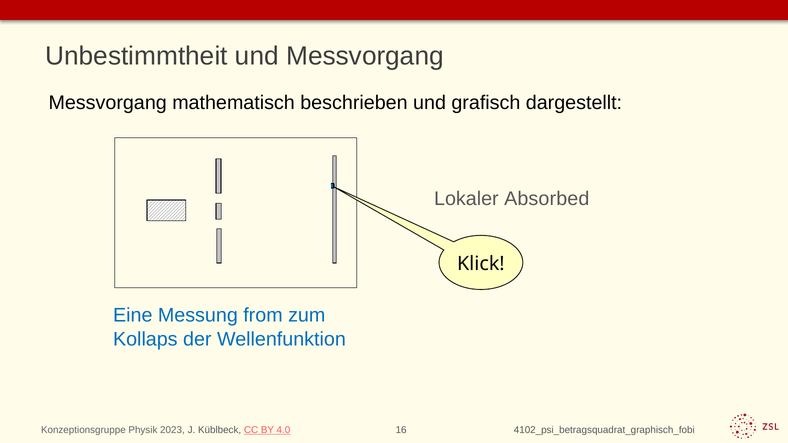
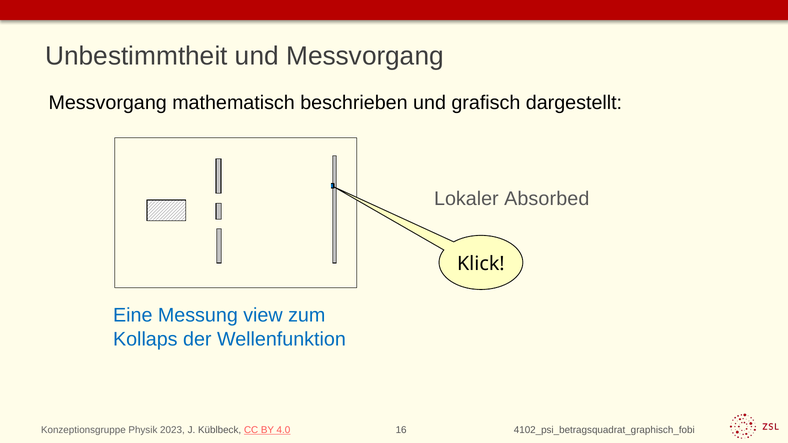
from: from -> view (263, 316)
